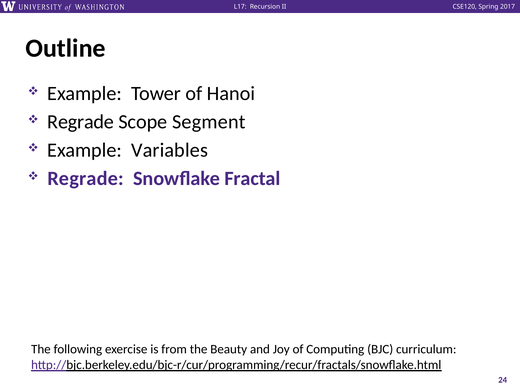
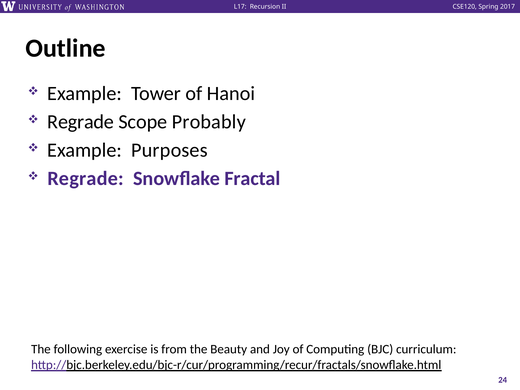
Segment: Segment -> Probably (209, 122)
Variables: Variables -> Purposes (169, 150)
